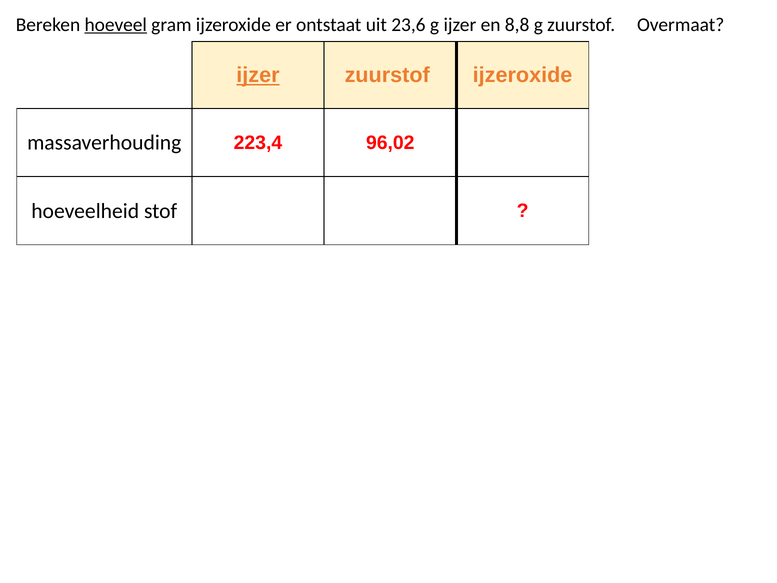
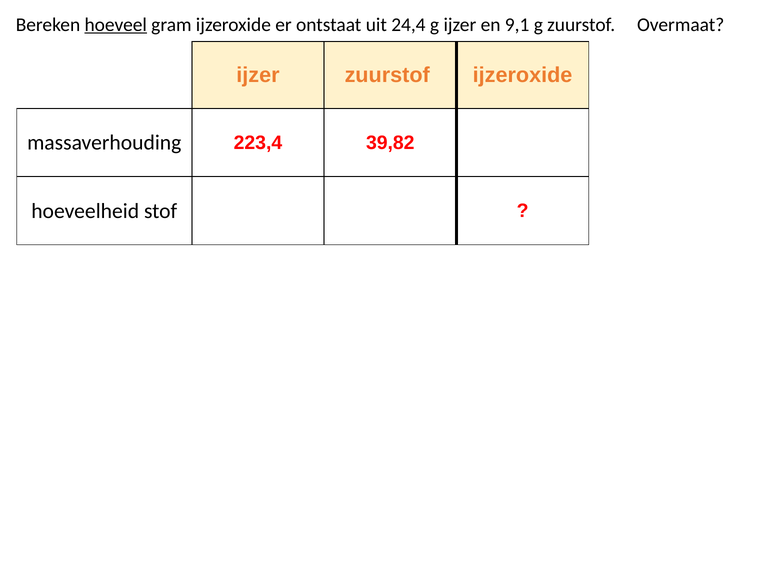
23,6: 23,6 -> 24,4 (408, 25)
8,8: 8,8 -> 9,1 (517, 25)
ijzer underline: present -> none (258, 75)
96,02: 96,02 -> 39,82 (390, 143)
